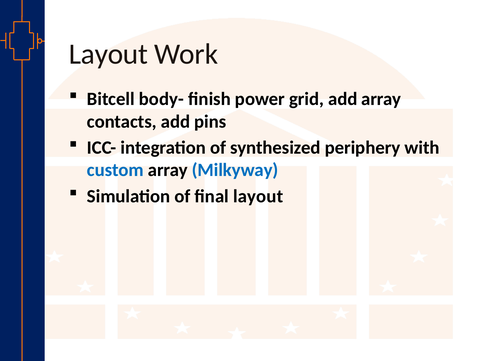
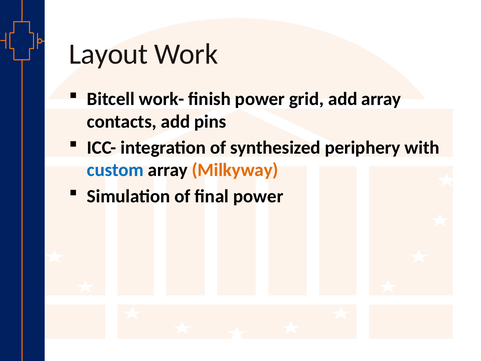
body-: body- -> work- (161, 99)
Milkyway colour: blue -> orange (235, 170)
final layout: layout -> power (258, 196)
